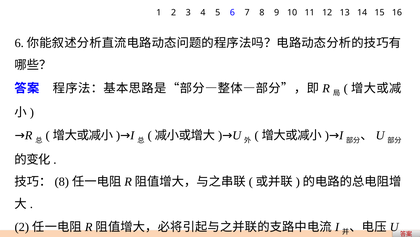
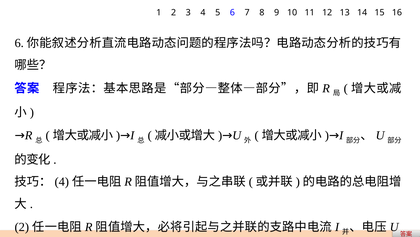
8: 8 -> 4 (62, 181)
